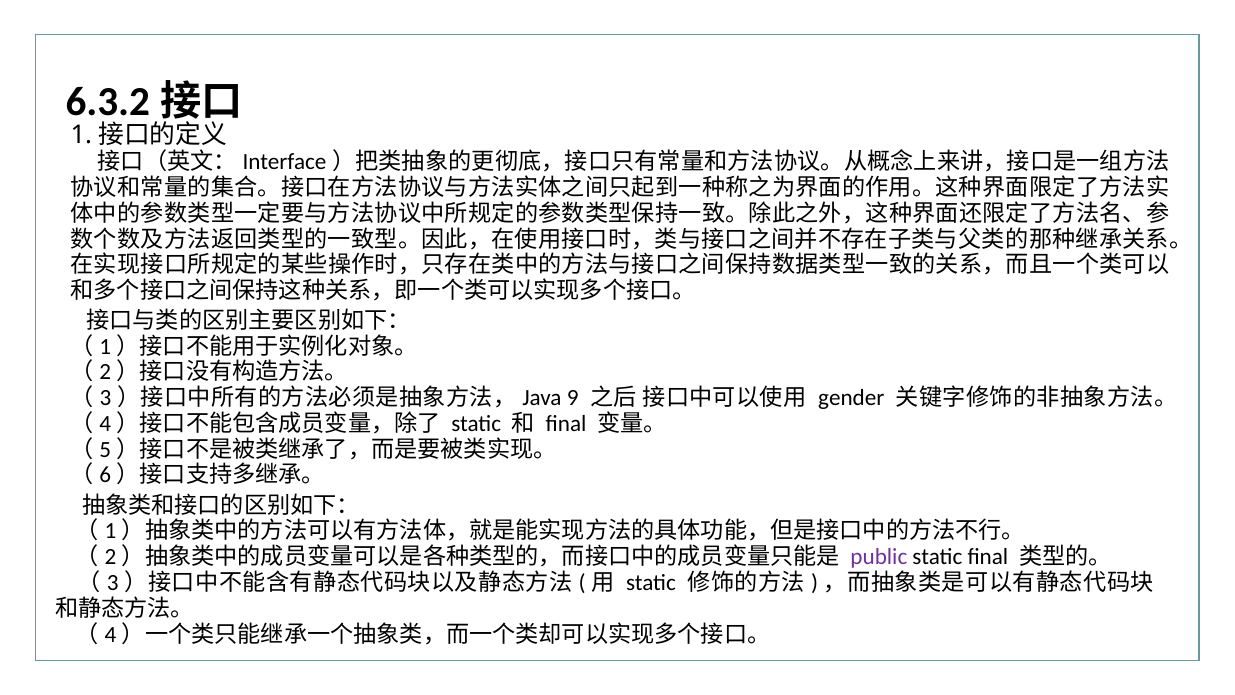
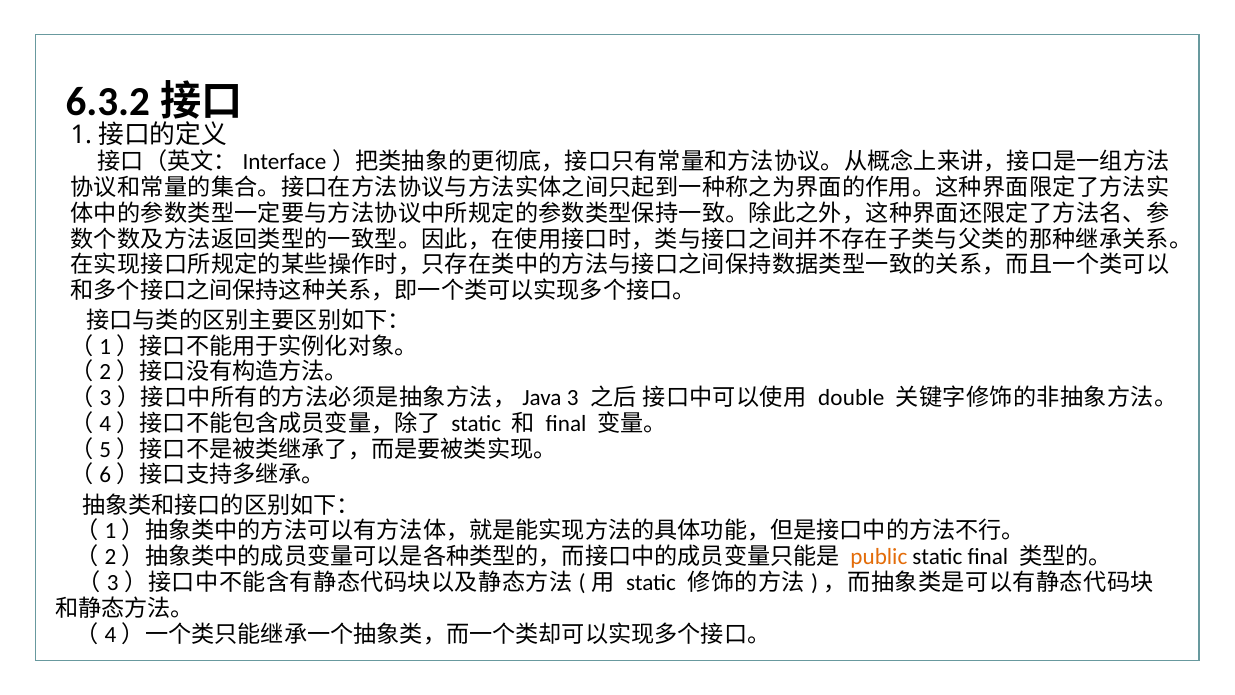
9: 9 -> 3 (573, 398)
gender: gender -> double (851, 398)
public colour: purple -> orange (879, 557)
